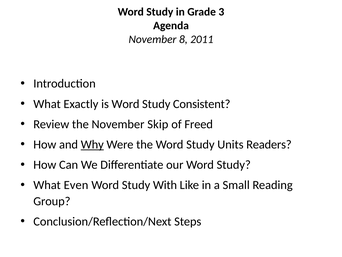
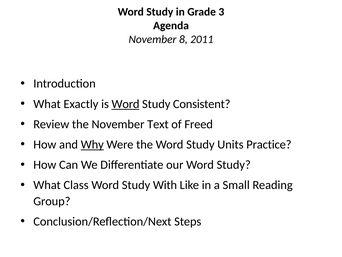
Word underline: none -> present (126, 104)
Skip: Skip -> Text (158, 124)
Readers: Readers -> Practice (269, 144)
Even: Even -> Class (76, 185)
